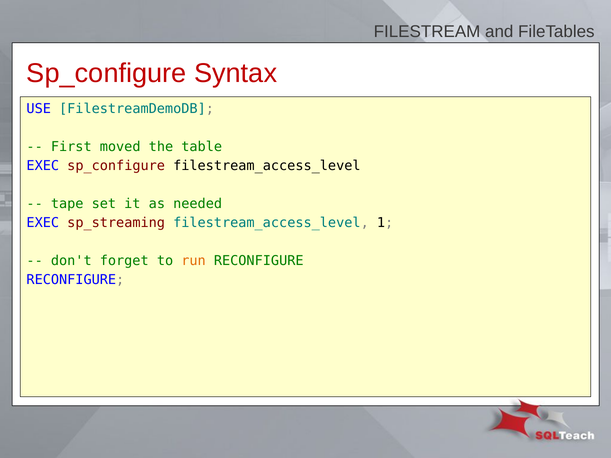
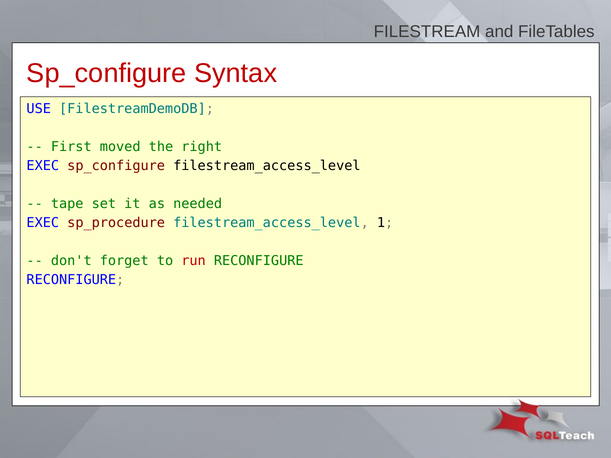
table: table -> right (202, 147)
sp_streaming: sp_streaming -> sp_procedure (116, 223)
run colour: orange -> red (194, 261)
